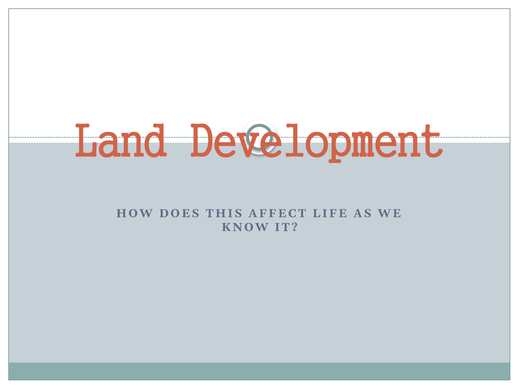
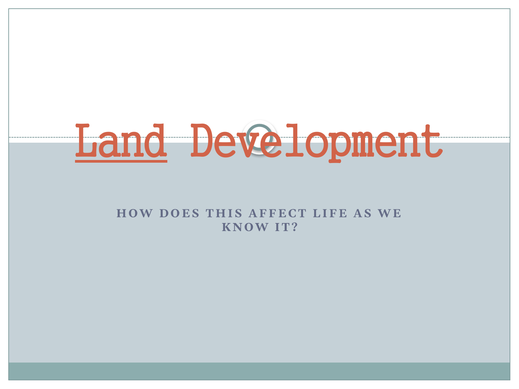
Land underline: none -> present (121, 142)
